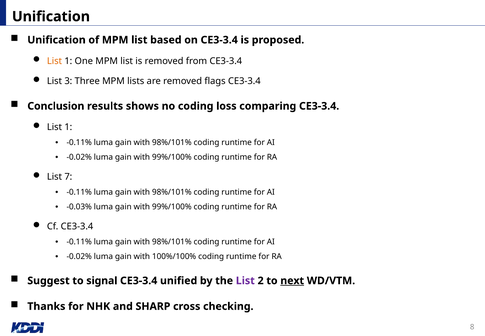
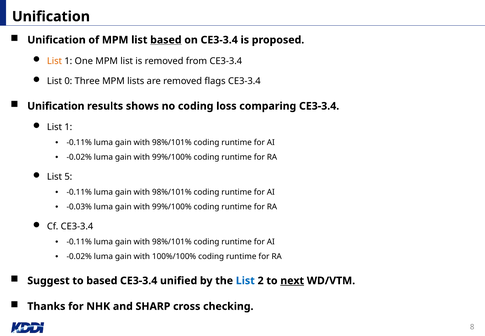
based underline: none -> present (166, 40)
3: 3 -> 0 (68, 81)
Conclusion: Conclusion -> Unification (56, 106)
7: 7 -> 5 (68, 177)
to signal: signal -> based (102, 281)
List colour: purple -> blue (245, 281)
